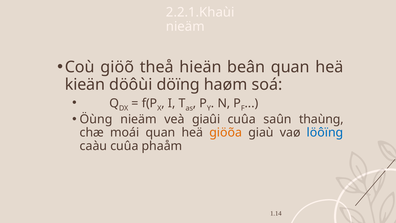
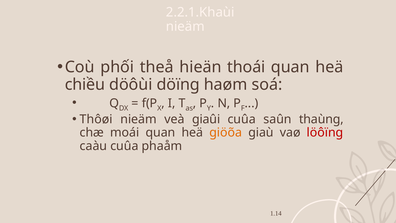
giöõ: giöõ -> phối (117, 67)
beân: beân -> thoái (246, 67)
kieän: kieän -> chiều (85, 84)
Öùng: Öùng -> Thôøi (96, 119)
löôïng colour: blue -> red (325, 132)
